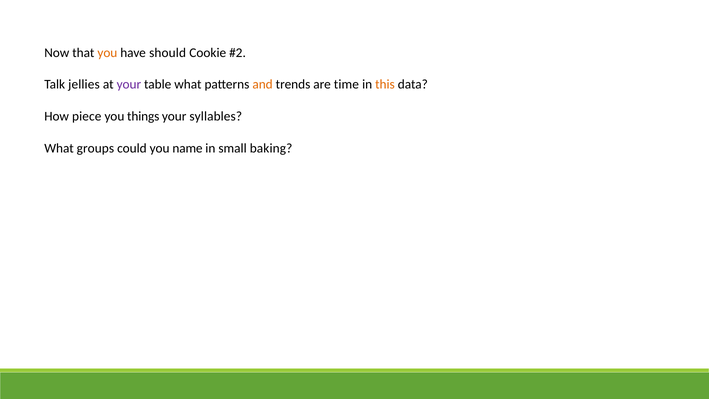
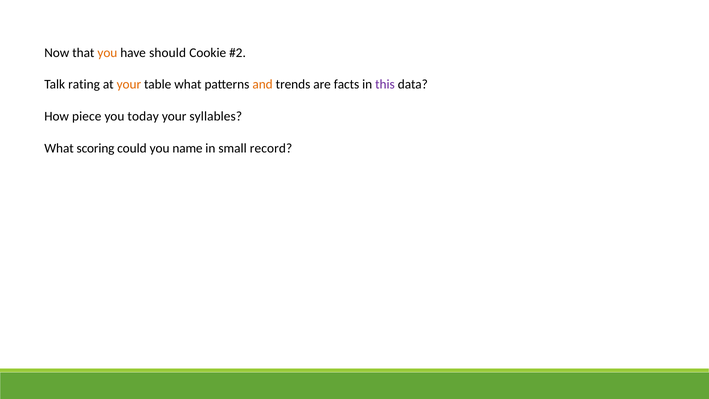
jellies: jellies -> rating (84, 85)
your colour: purple -> orange (129, 85)
time: time -> facts (346, 85)
this colour: orange -> purple (385, 85)
things: things -> today (143, 116)
groups: groups -> scoring (96, 148)
baking: baking -> record (271, 148)
